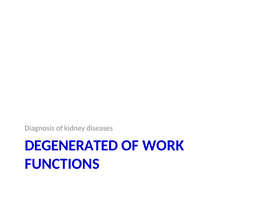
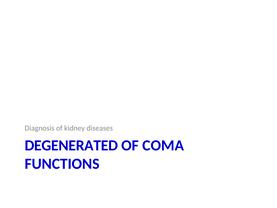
WORK: WORK -> COMA (163, 145)
